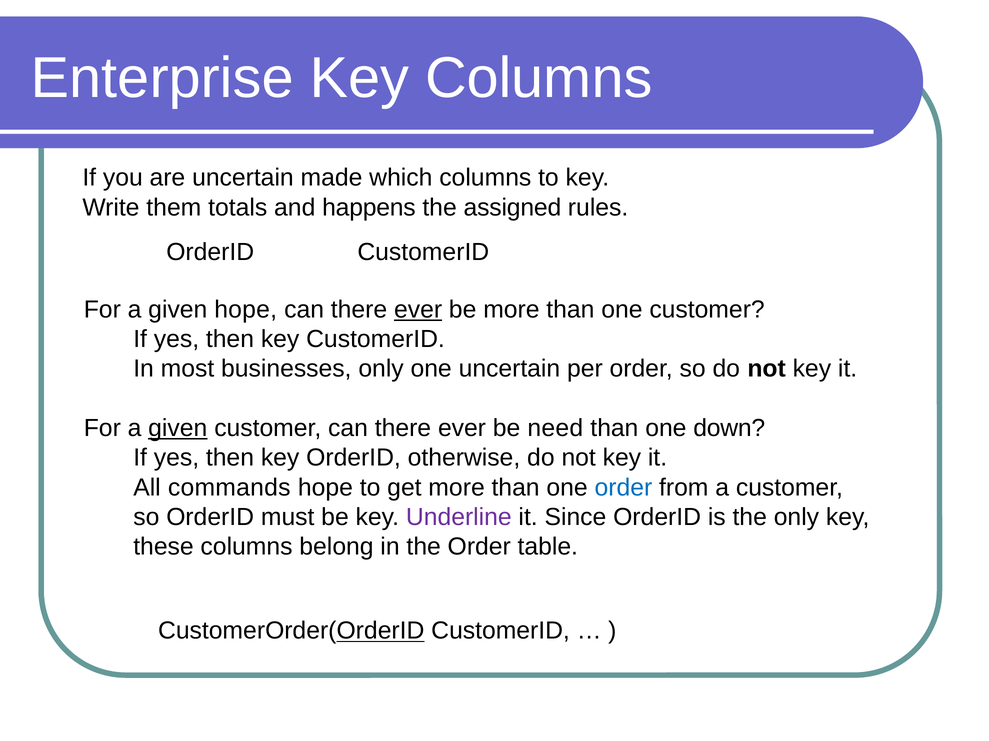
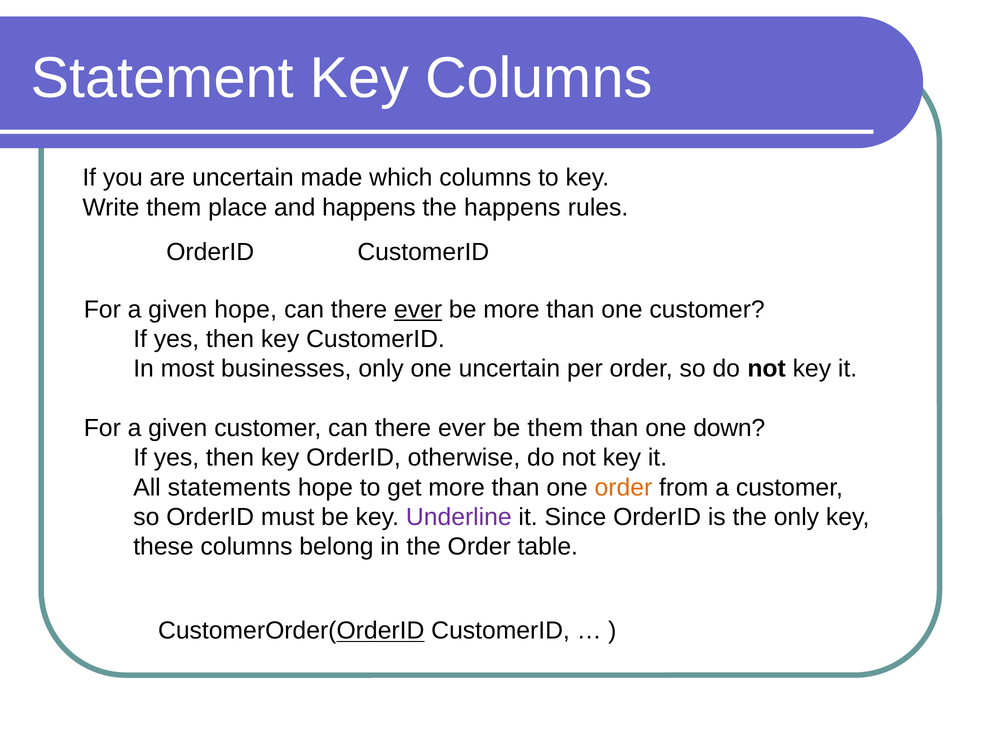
Enterprise: Enterprise -> Statement (162, 78)
totals: totals -> place (238, 208)
the assigned: assigned -> happens (512, 208)
given underline: present -> none (178, 429)
be need: need -> them (555, 429)
commands: commands -> statements (229, 488)
order colour: blue -> orange (623, 488)
